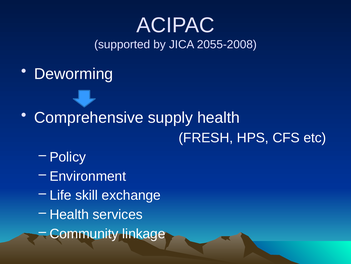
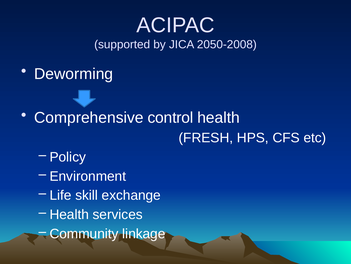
2055-2008: 2055-2008 -> 2050-2008 (227, 44)
supply: supply -> control (171, 117)
